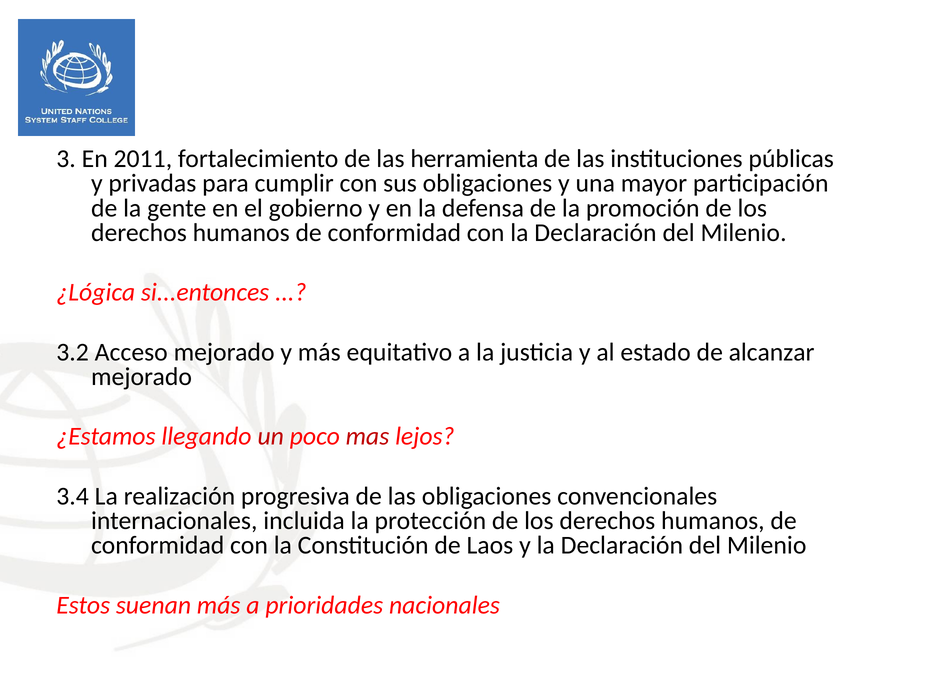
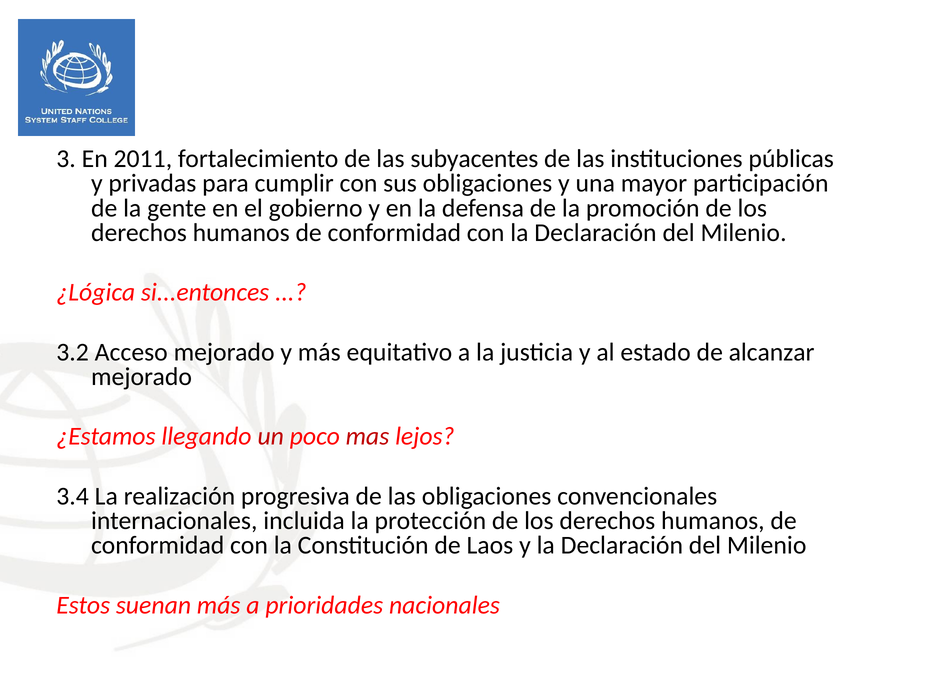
herramienta: herramienta -> subyacentes (474, 159)
